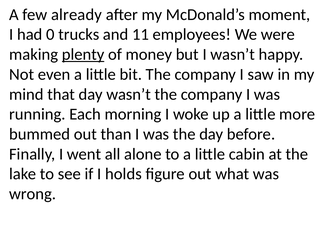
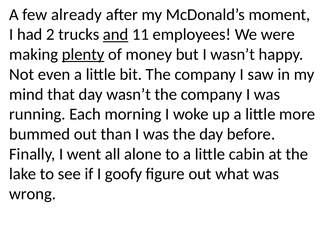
0: 0 -> 2 (50, 35)
and underline: none -> present (116, 35)
holds: holds -> goofy (124, 174)
